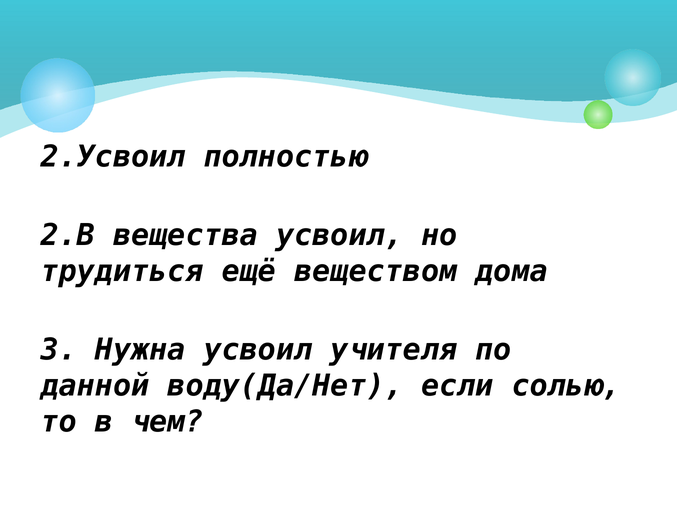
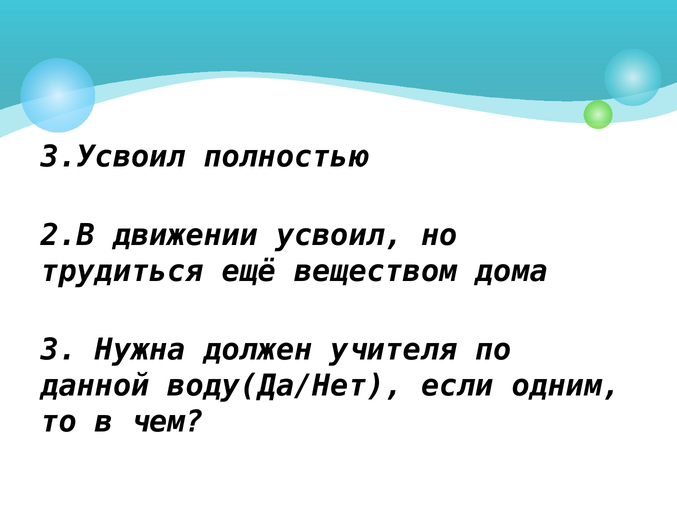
2.Усвоил: 2.Усвоил -> 3.Усвоил (113, 157)
вещества: вещества -> движении (186, 235)
Нужна усвоил: усвоил -> должен (258, 350)
солью: солью -> одним (566, 386)
